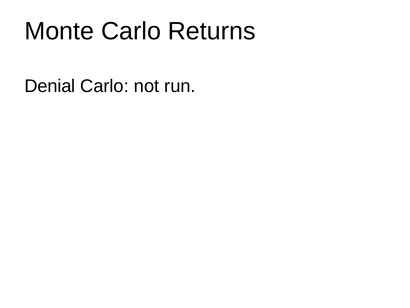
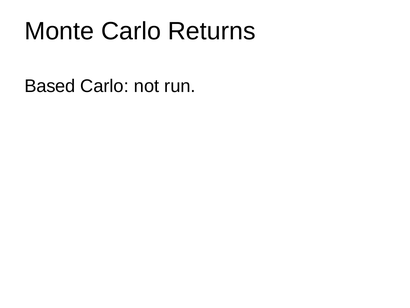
Denial: Denial -> Based (50, 86)
